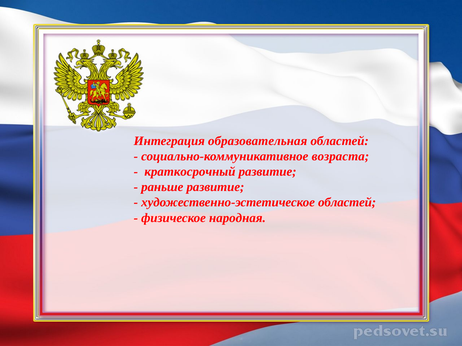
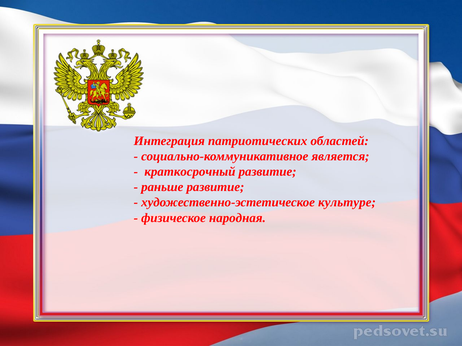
образовательная: образовательная -> патриотических (258, 141)
возраста: возраста -> является (340, 156)
художественно-эстетическое областей: областей -> культуре (347, 203)
